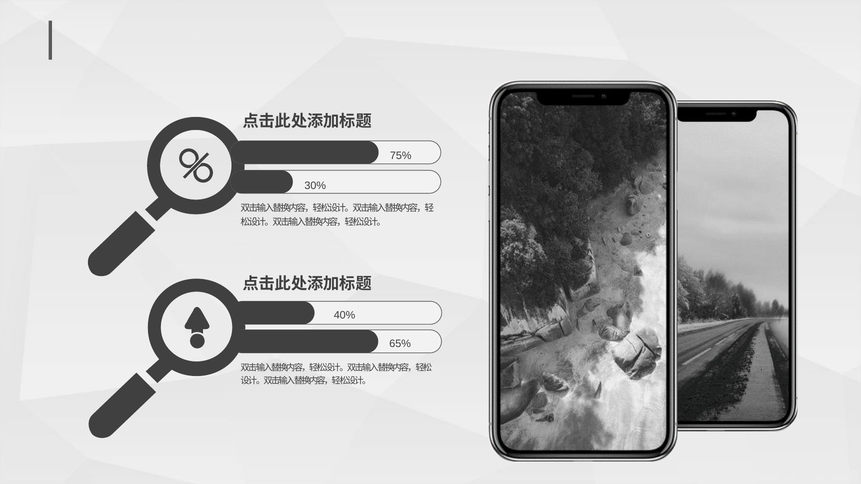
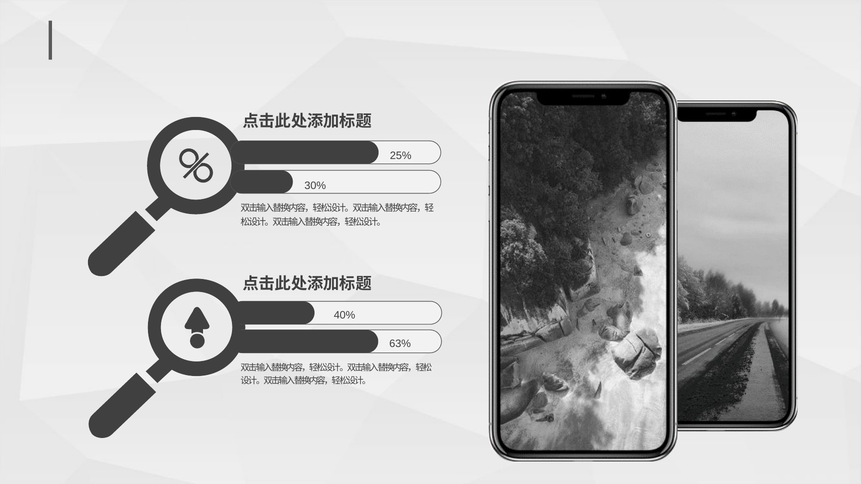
75%: 75% -> 25% (401, 156)
65%: 65% -> 63% (400, 344)
